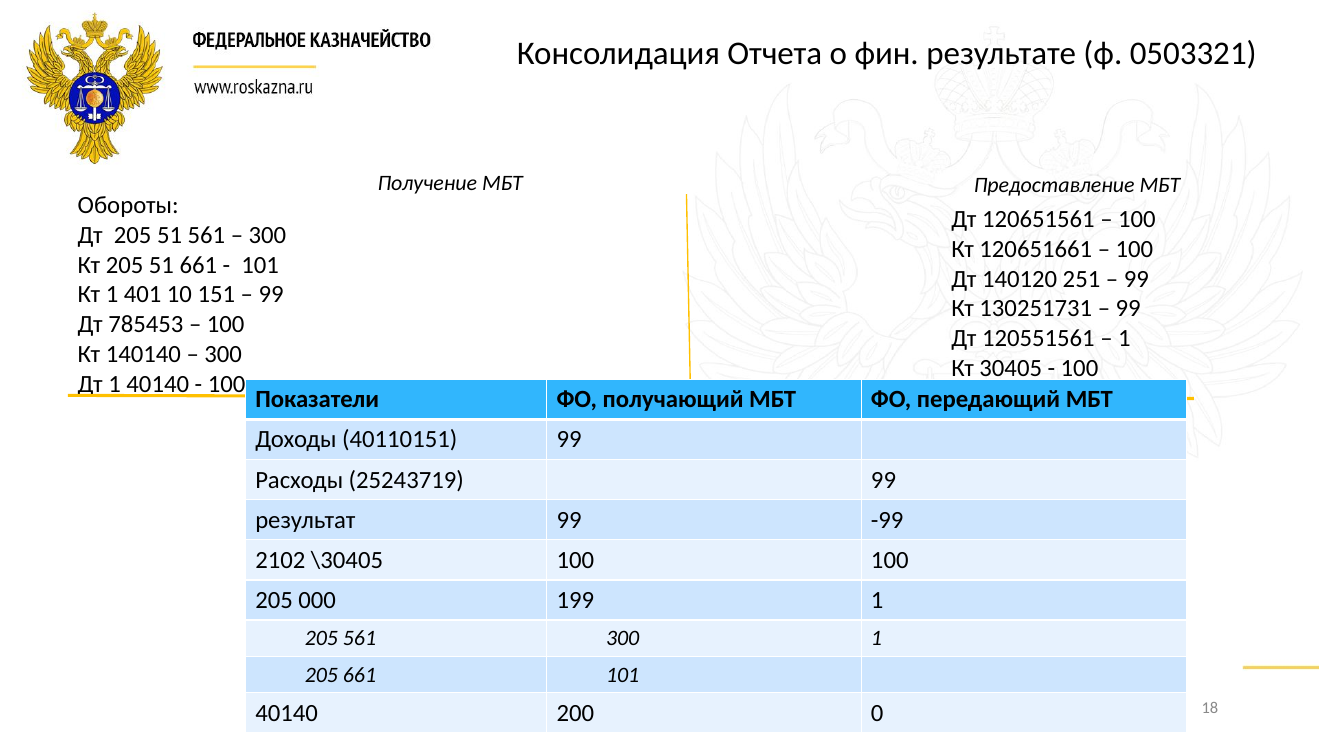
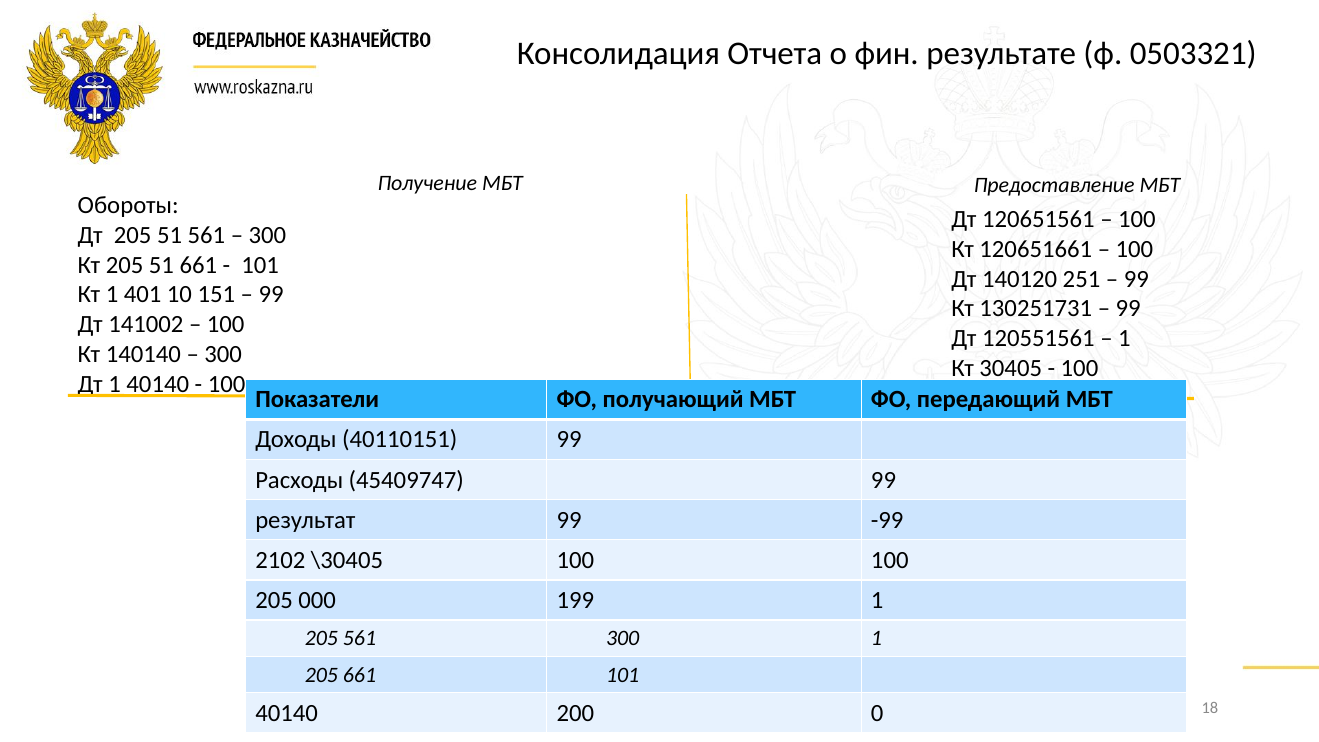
785453: 785453 -> 141002 (146, 324)
25243719: 25243719 -> 45409747 (406, 480)
